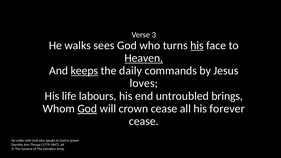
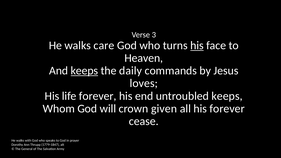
sees: sees -> care (104, 45)
Heaven underline: present -> none (144, 58)
life labours: labours -> forever (98, 96)
untroubled brings: brings -> keeps (227, 96)
God underline: present -> none (87, 109)
crown cease: cease -> given (164, 109)
